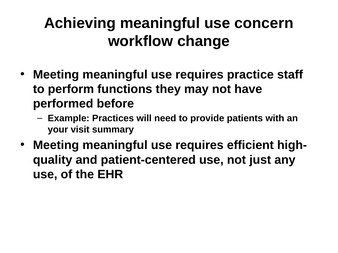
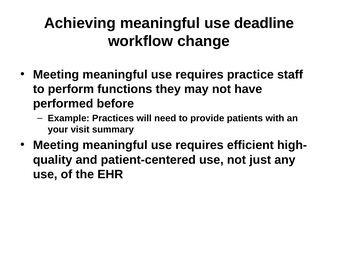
concern: concern -> deadline (264, 23)
